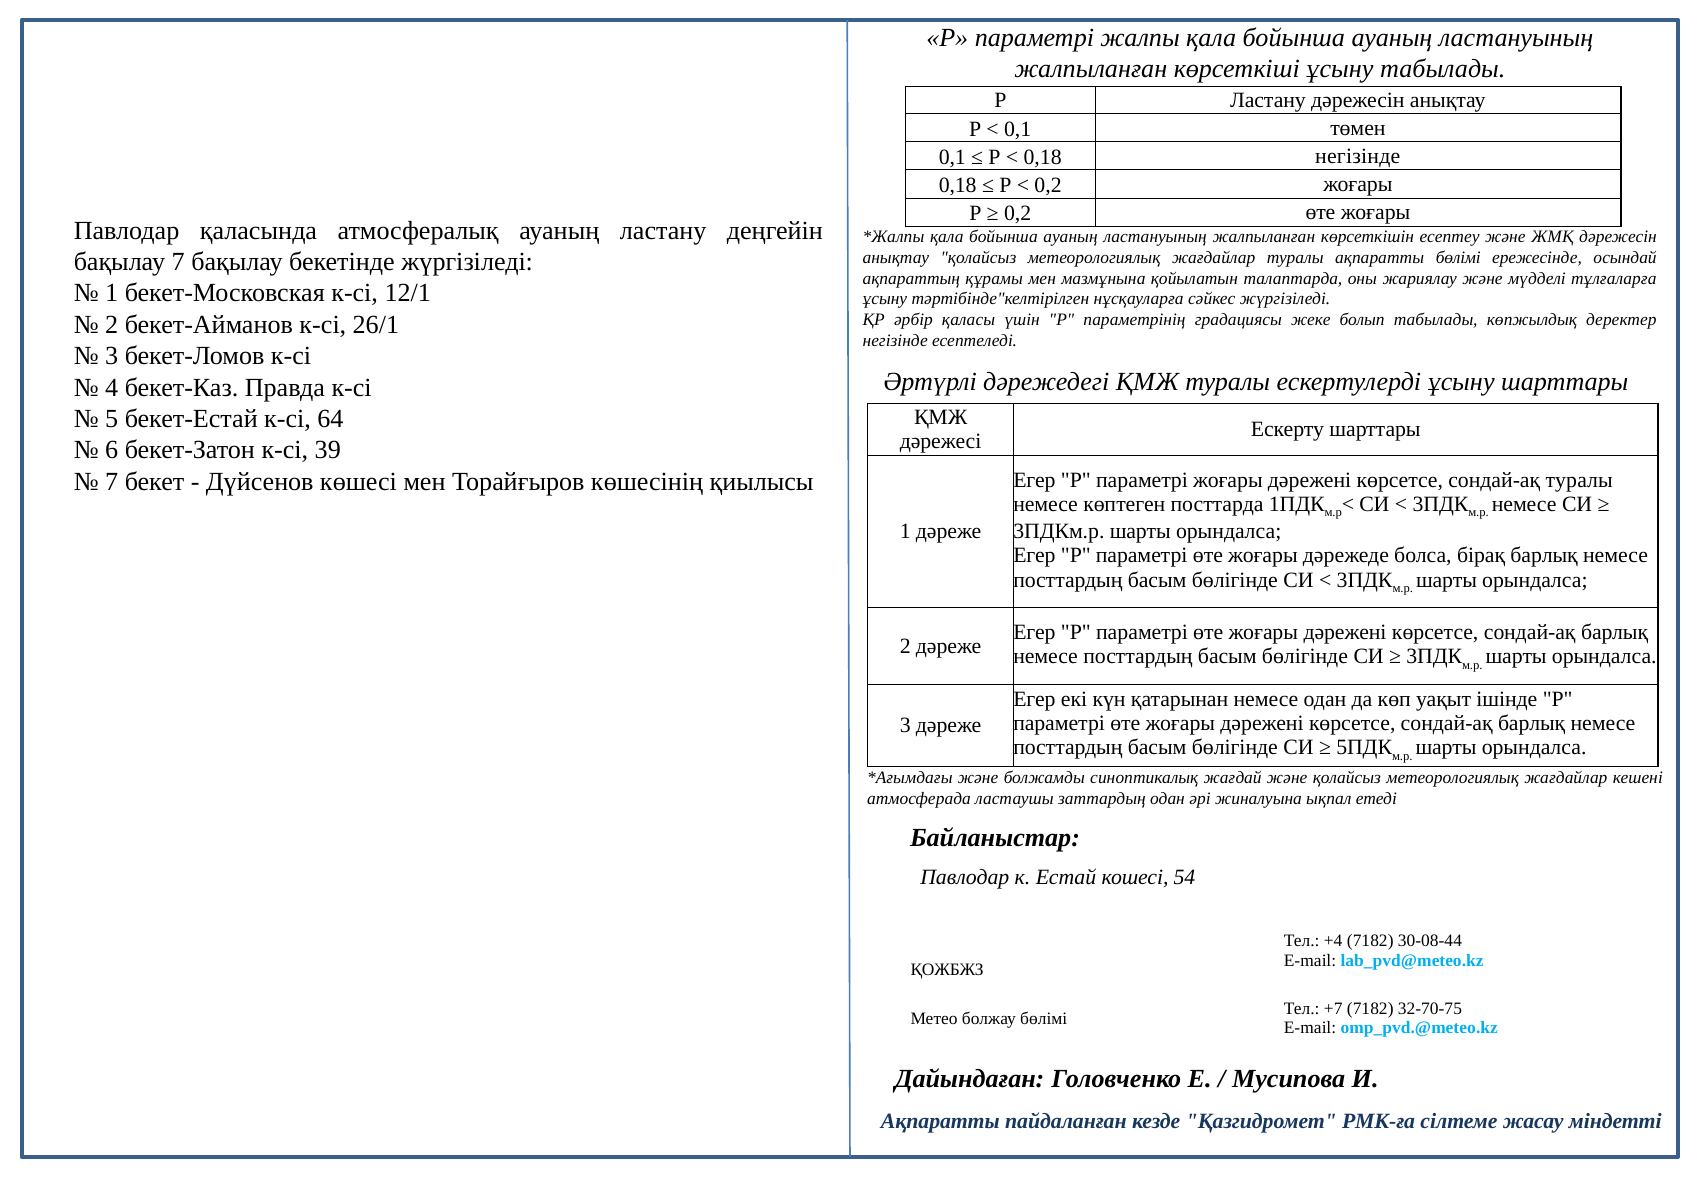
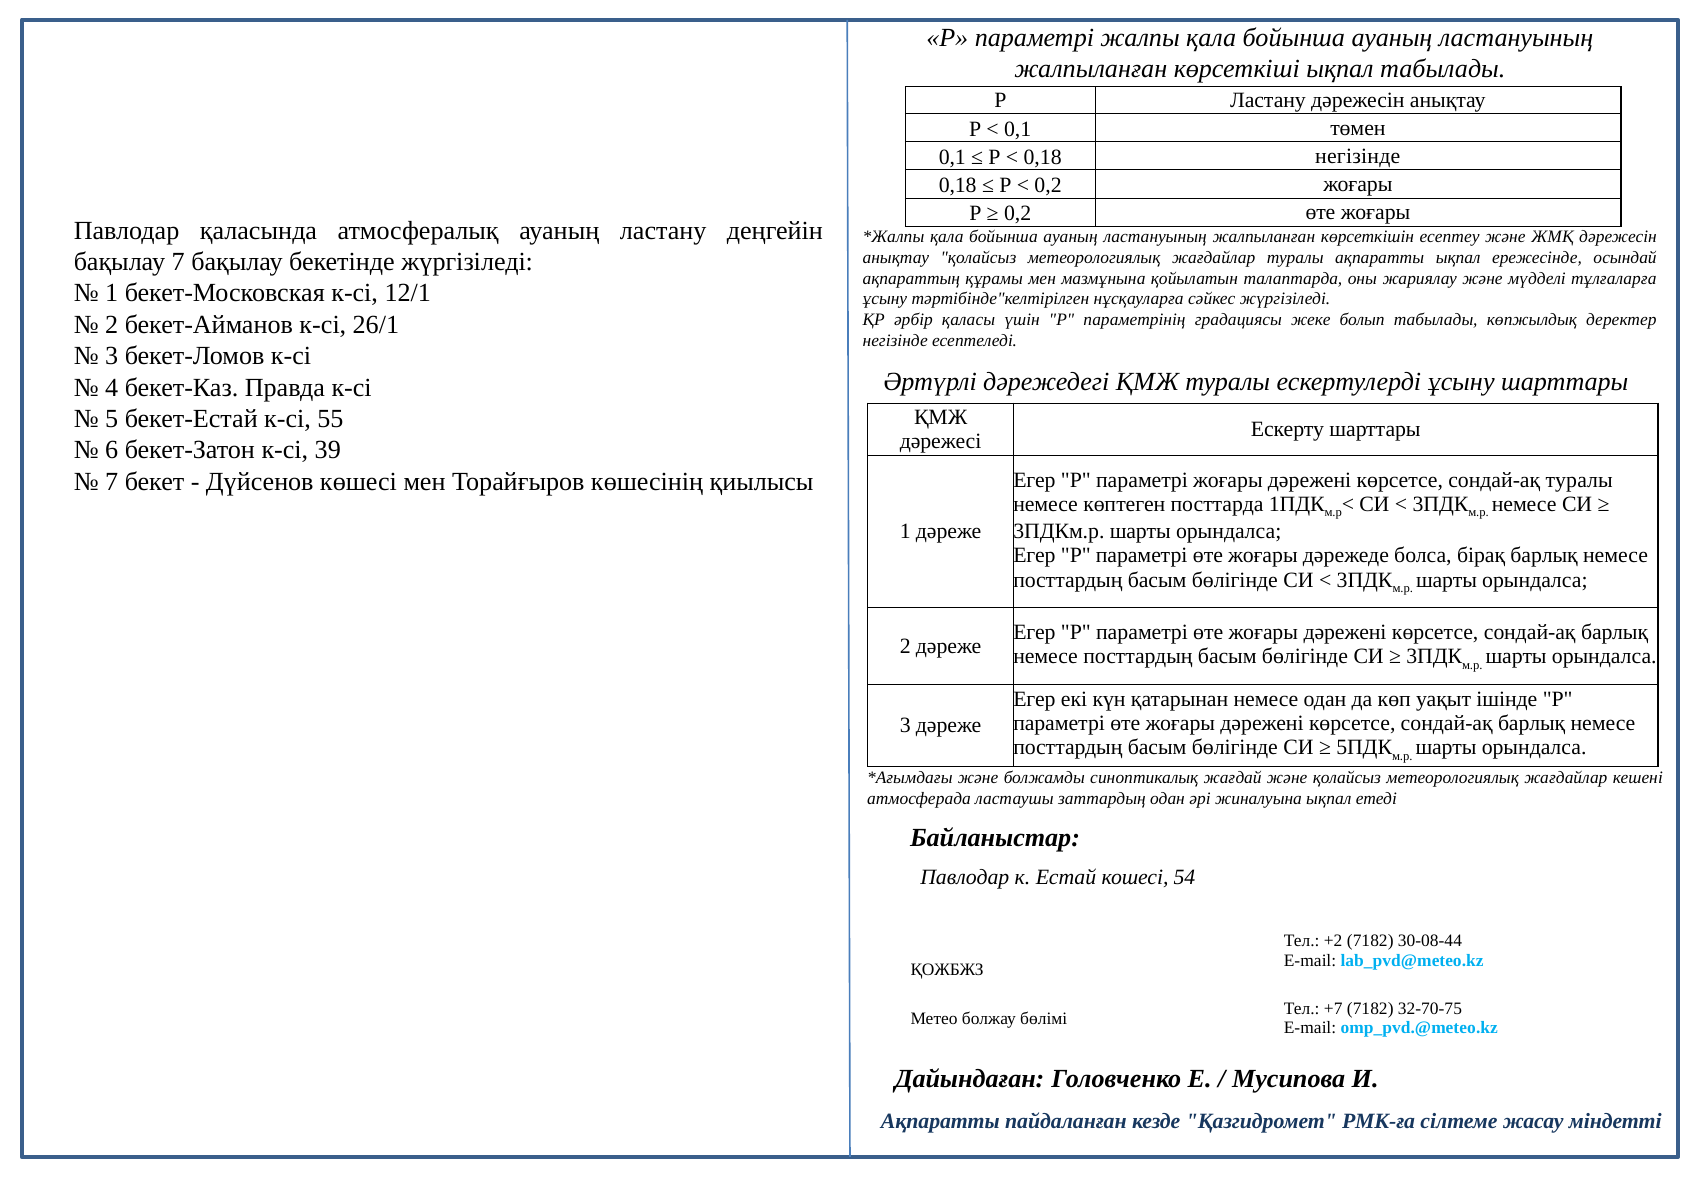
көрсеткіші ұсыну: ұсыну -> ықпал (1340, 69)
ақпаратты бөлімі: бөлімі -> ықпал (1458, 257)
64: 64 -> 55 (330, 419)
+4: +4 -> +2 (1333, 941)
